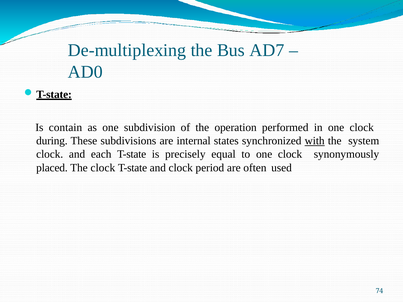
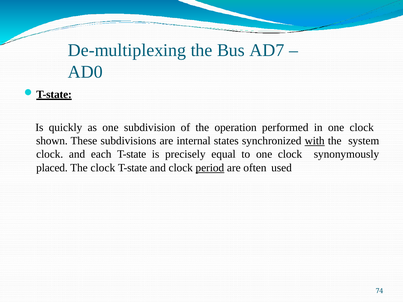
contain: contain -> quickly (66, 128)
during: during -> shown (52, 141)
period underline: none -> present (210, 168)
